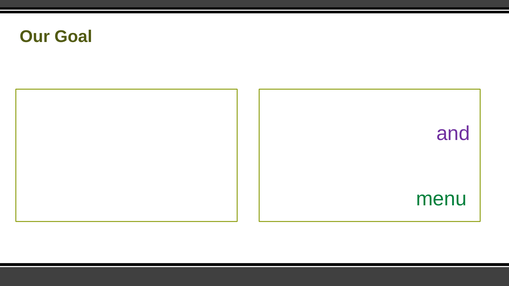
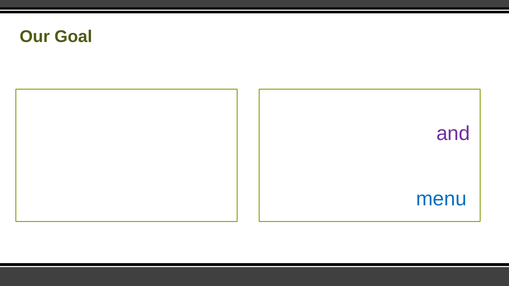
menu colour: green -> blue (441, 199)
